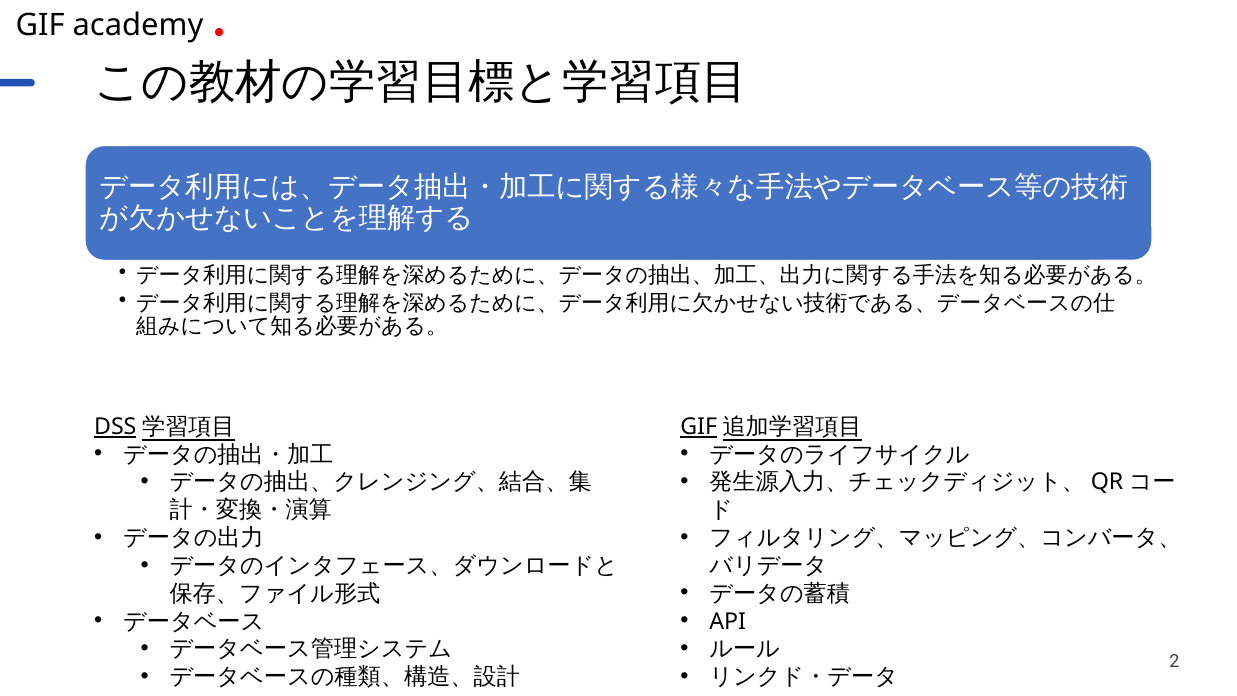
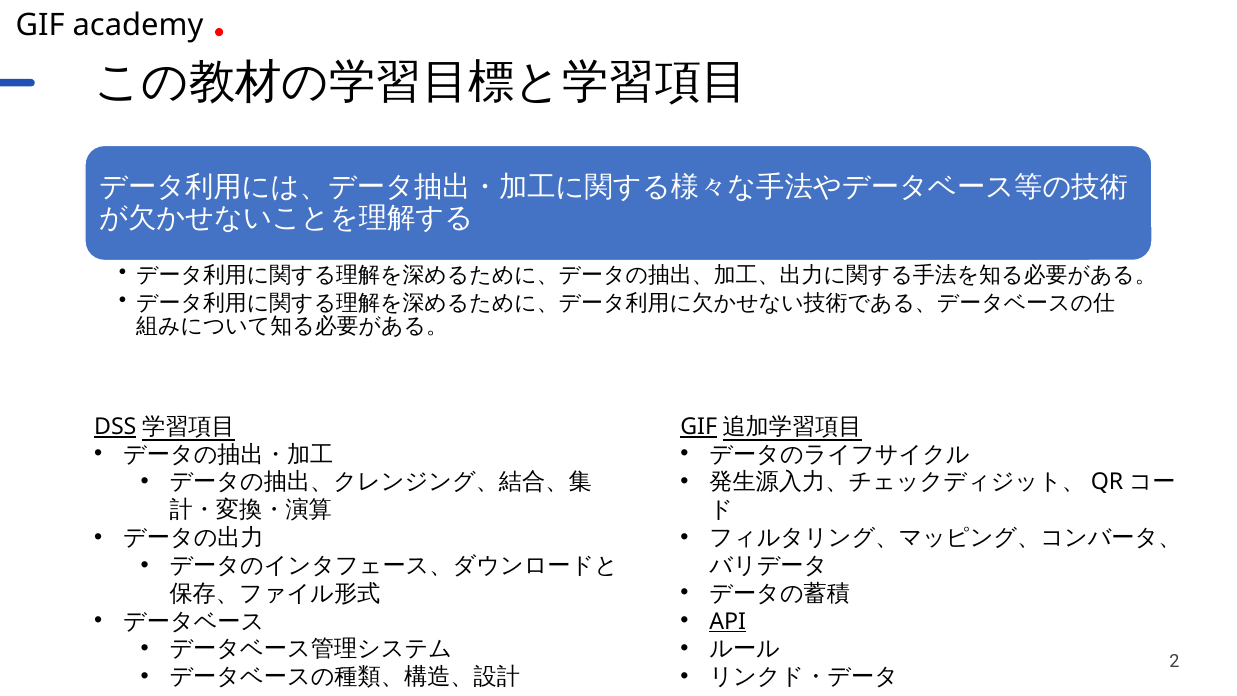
API underline: none -> present (728, 621)
